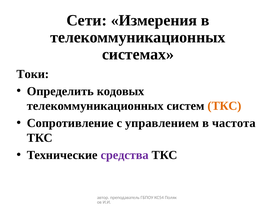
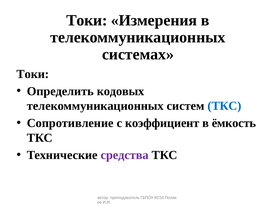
Сети: Сети -> Токи (87, 20)
ТКС colour: orange -> blue (225, 106)
управлением: управлением -> коэффициент (162, 123)
частота: частота -> ёмкость (234, 123)
